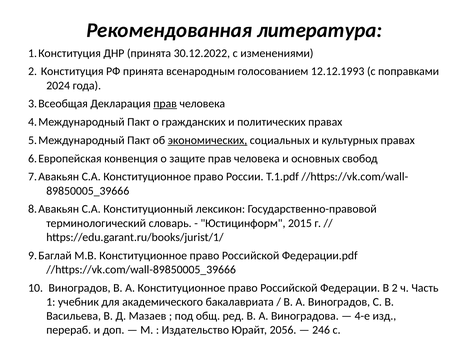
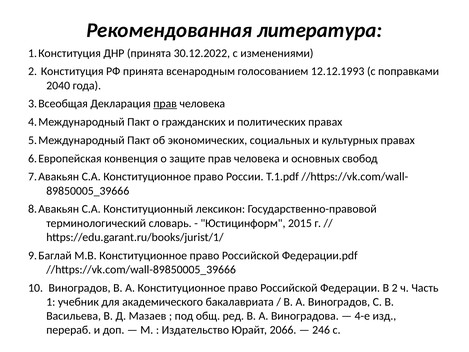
2024: 2024 -> 2040 (58, 85)
экономических underline: present -> none (207, 140)
2056: 2056 -> 2066 (283, 330)
